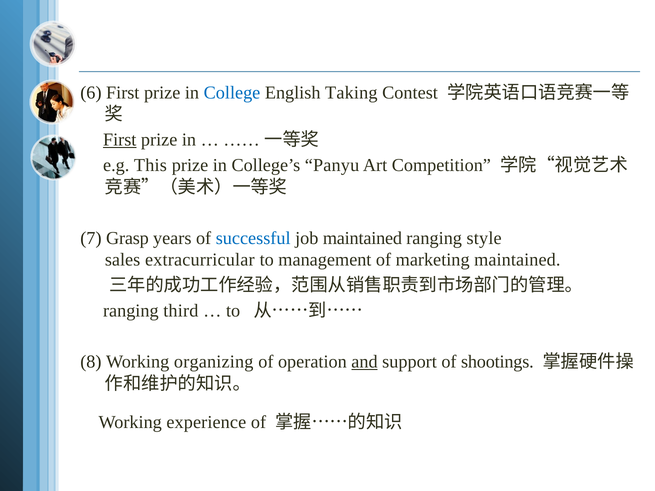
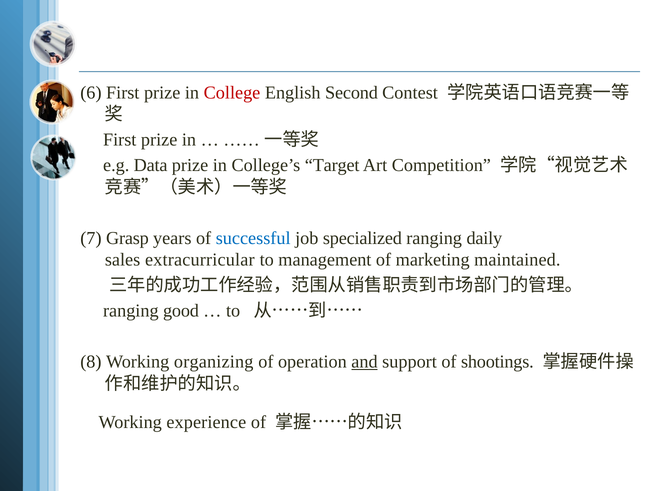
College colour: blue -> red (232, 93)
Taking: Taking -> Second (351, 93)
First underline: present -> none (120, 140)
This: This -> Data (151, 165)
Panyu: Panyu -> Target (332, 165)
job maintained: maintained -> specialized (362, 238)
style: style -> daily (484, 238)
third: third -> good (181, 311)
